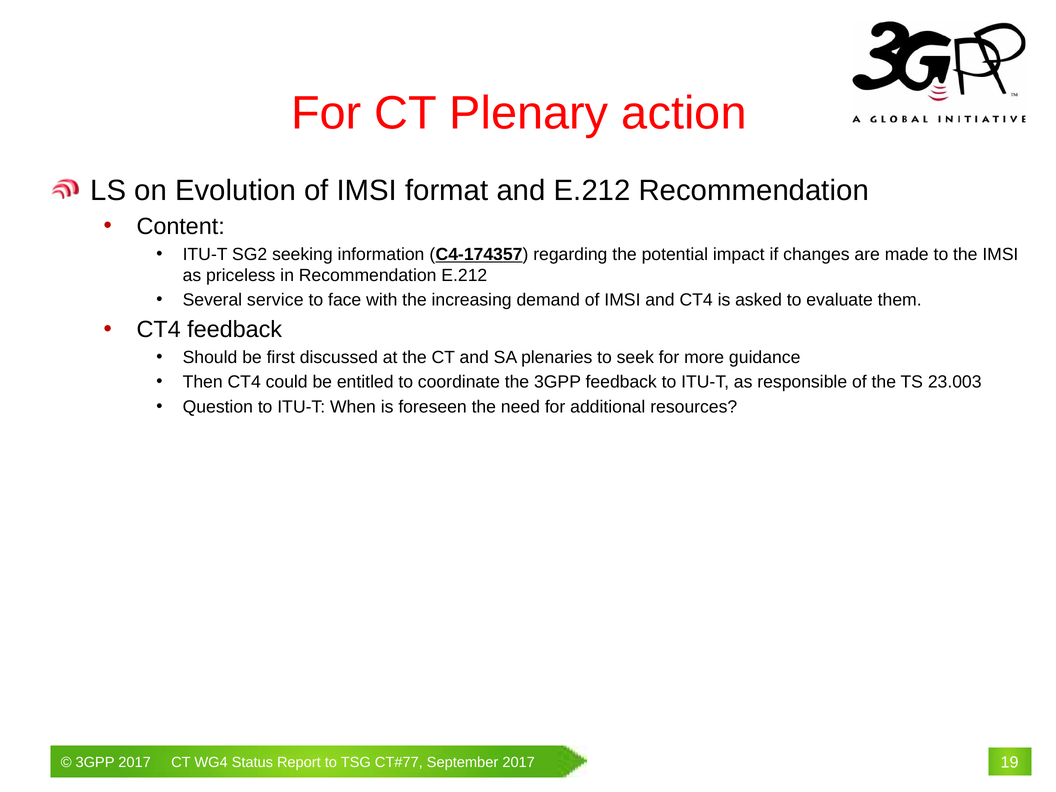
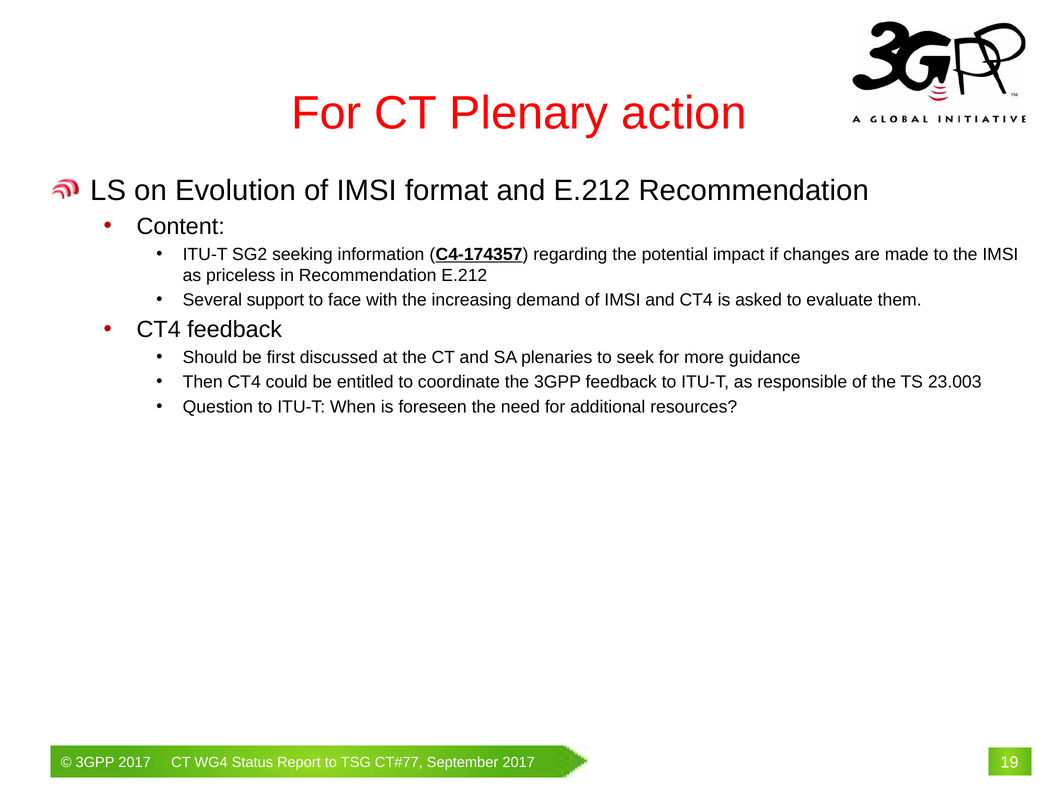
service: service -> support (275, 300)
